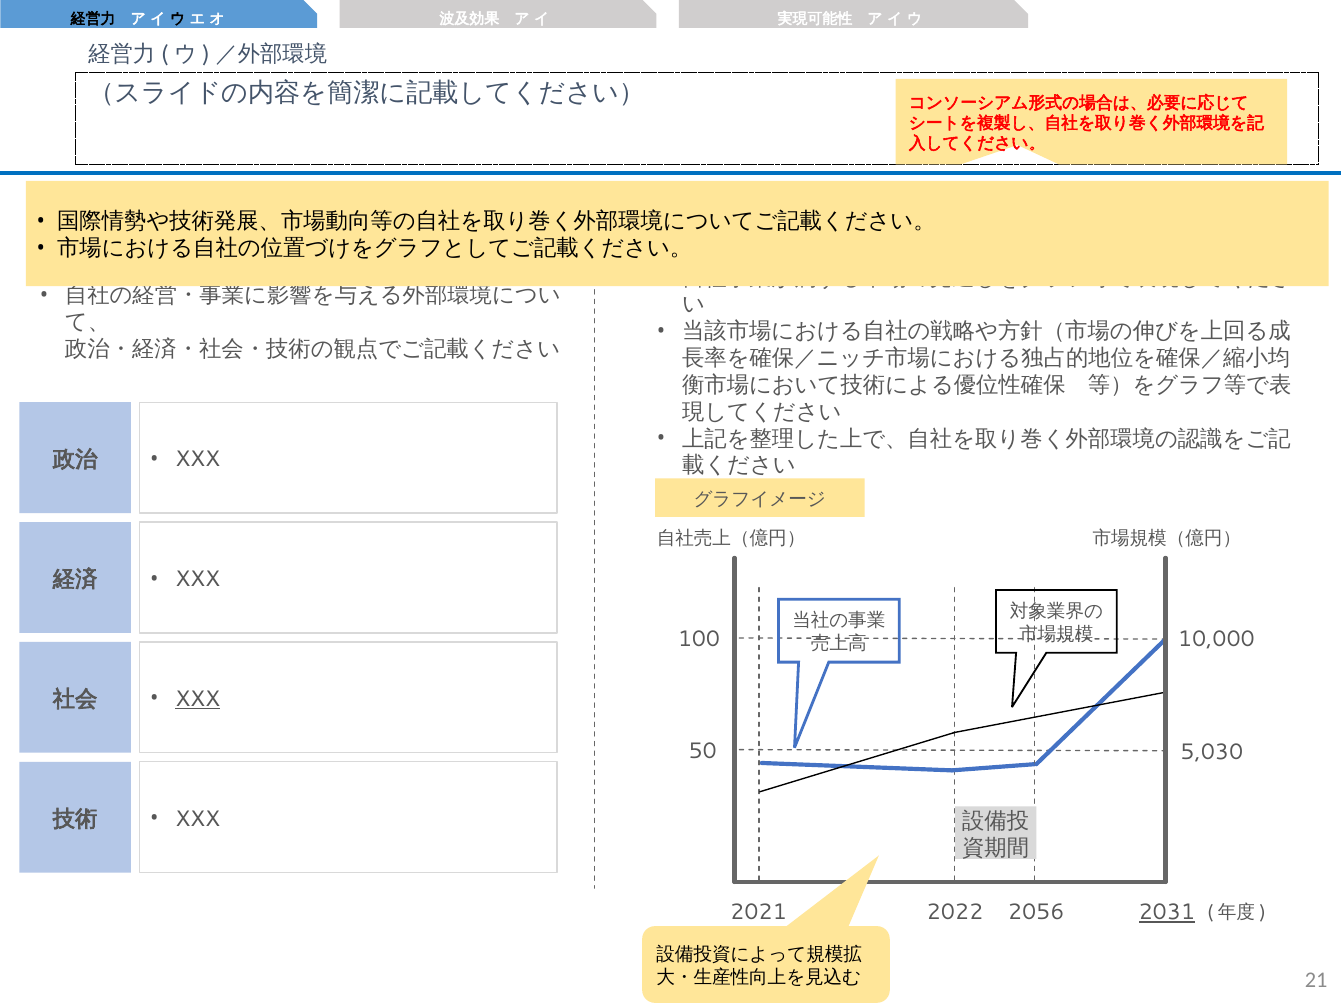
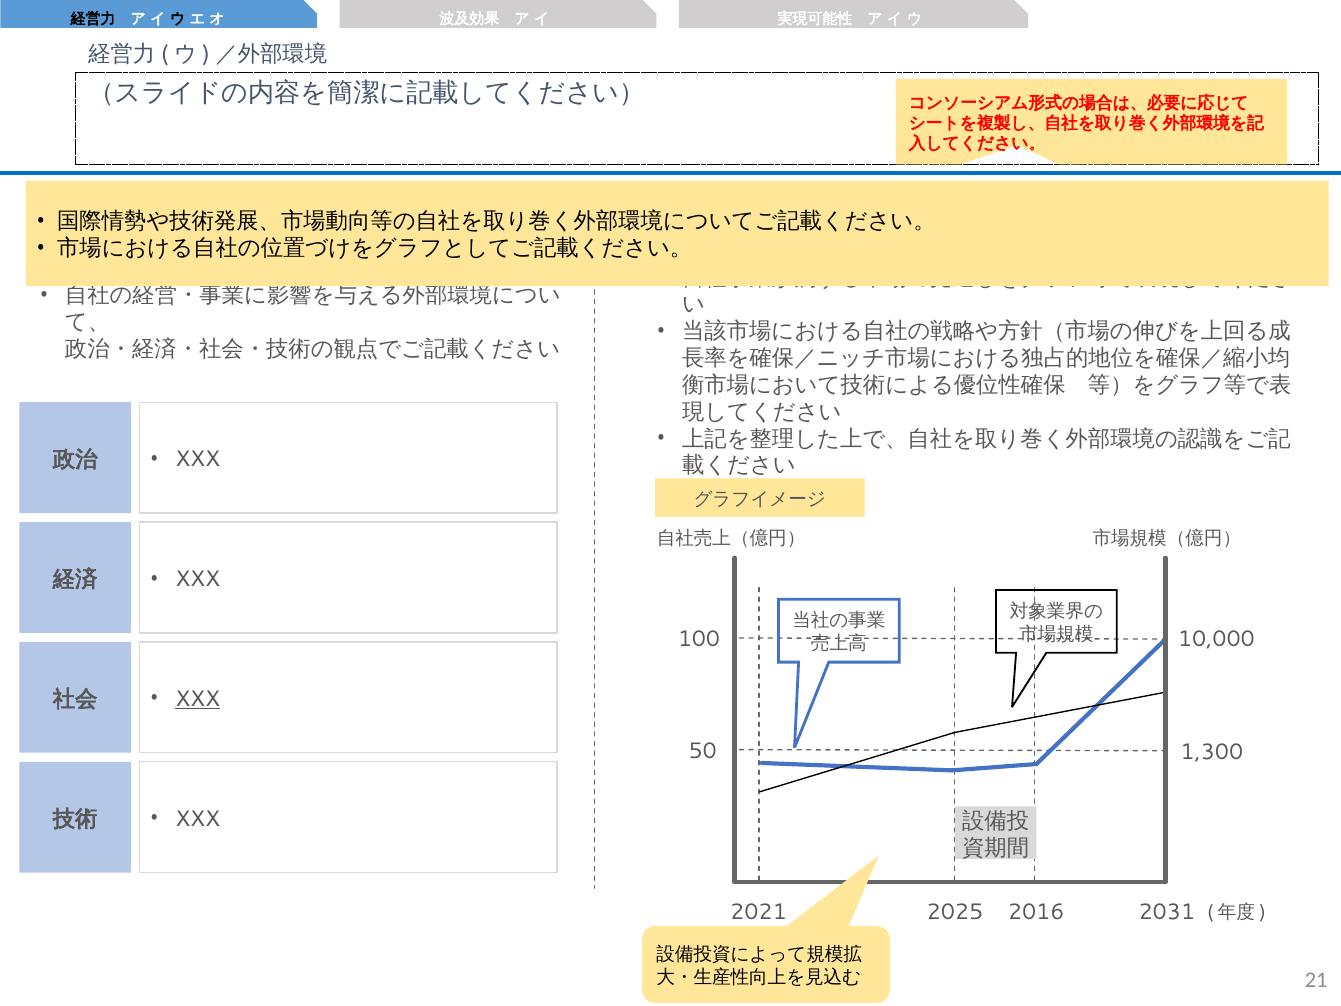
5,030: 5,030 -> 1,300 (1212, 752)
2022: 2022 -> 2025 (955, 912)
2056: 2056 -> 2016 (1036, 912)
2031 underline: present -> none (1167, 912)
